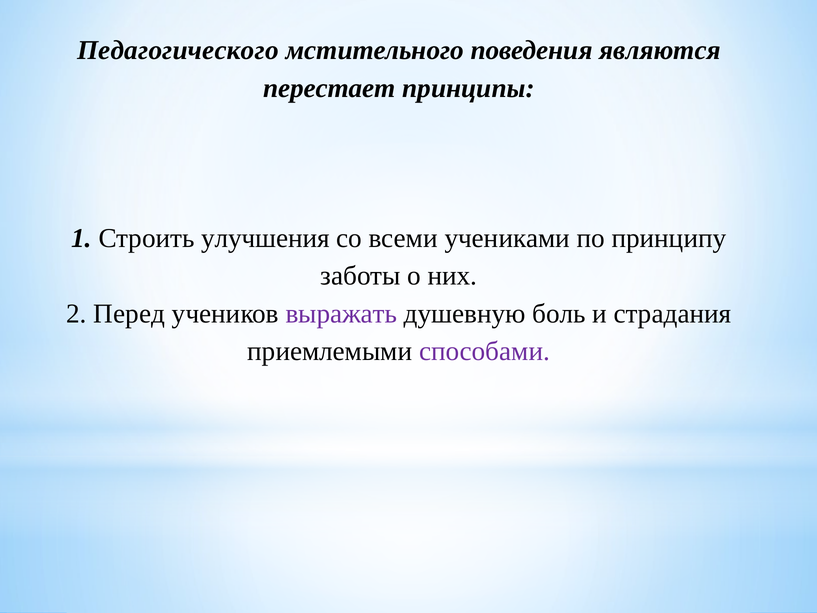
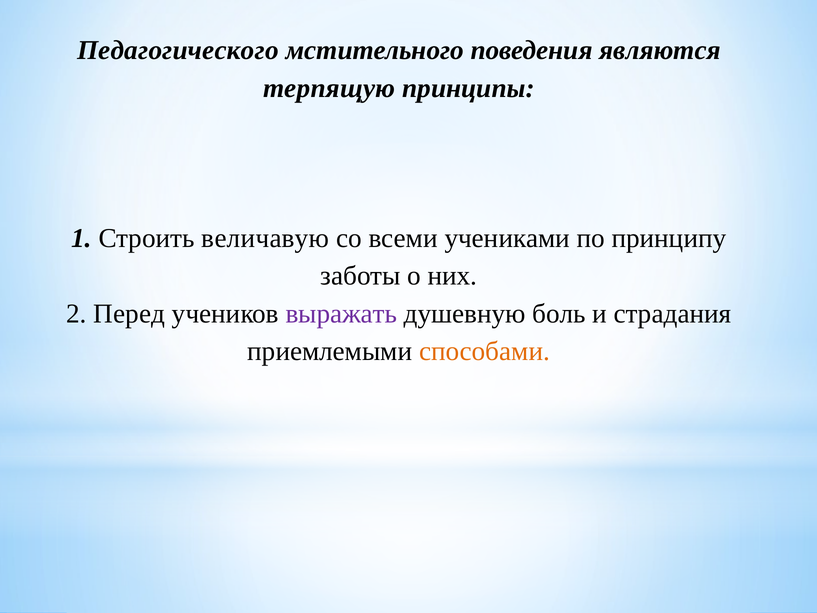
перестает: перестает -> терпящую (329, 88)
улучшения: улучшения -> величавую (265, 238)
способами colour: purple -> orange (485, 351)
